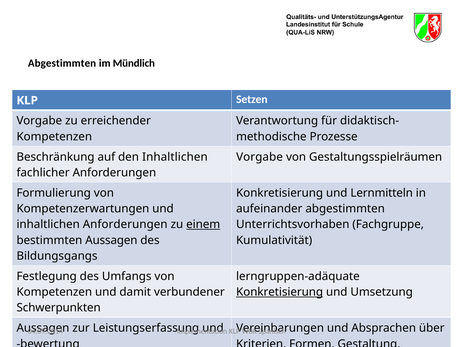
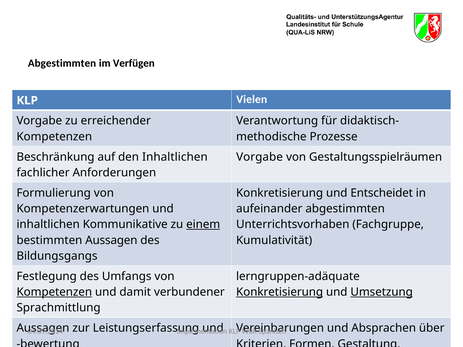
Mündlich: Mündlich -> Verfügen (134, 63)
Setzen: Setzen -> Vielen (252, 99)
Lernmitteln: Lernmitteln -> Entscheidet (382, 193)
inhaltlichen Anforderungen: Anforderungen -> Kommunikative (125, 225)
Kompetenzen underline: none -> present (54, 292)
Umsetzung underline: none -> present (382, 292)
Schwerpunkten: Schwerpunkten -> Sprachmittlung (59, 308)
